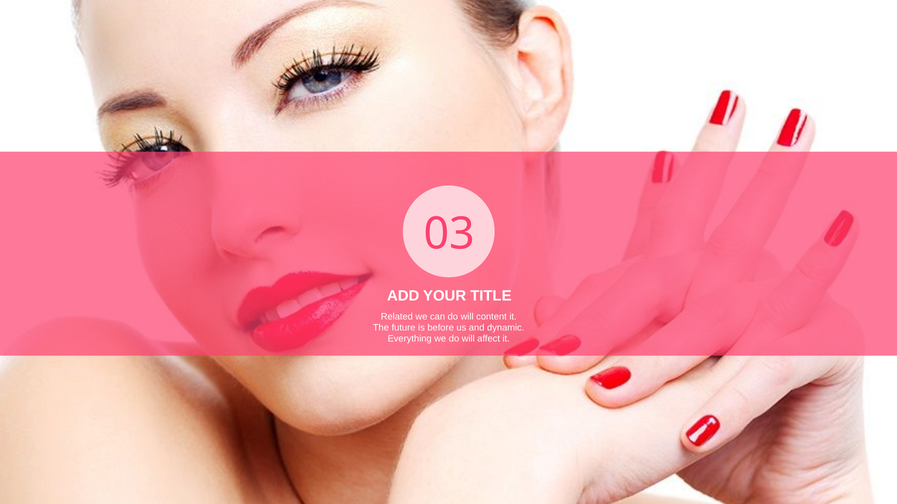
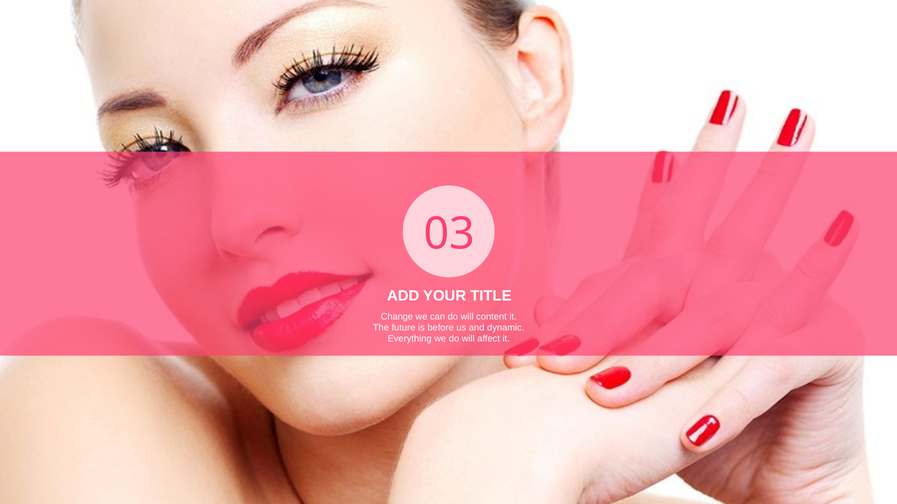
Related: Related -> Change (397, 317)
